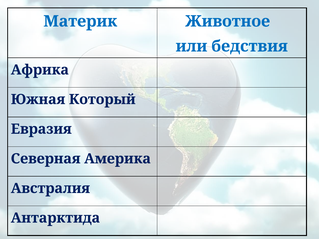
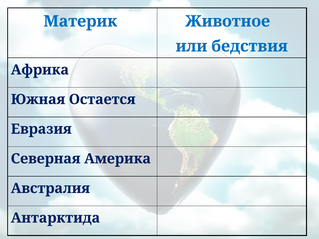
Который: Который -> Остается (102, 99)
